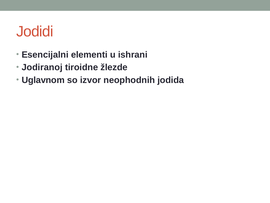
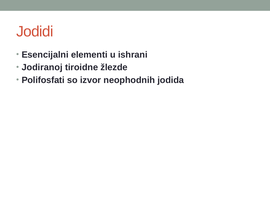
Uglavnom: Uglavnom -> Polifosfati (43, 80)
